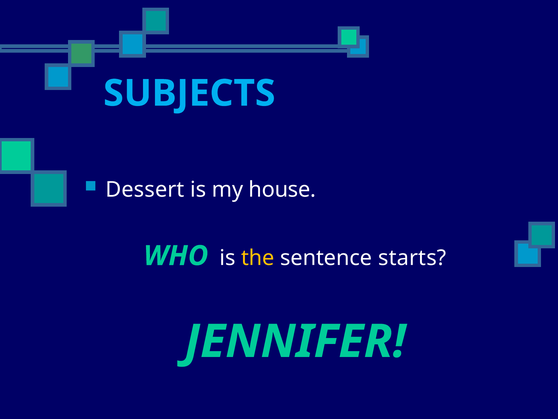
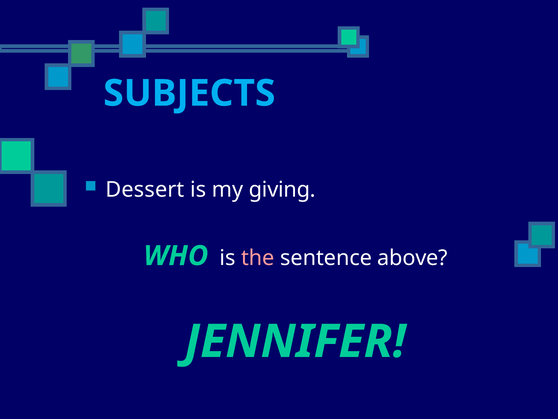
house: house -> giving (282, 189)
the colour: yellow -> pink (258, 258)
starts: starts -> above (412, 258)
